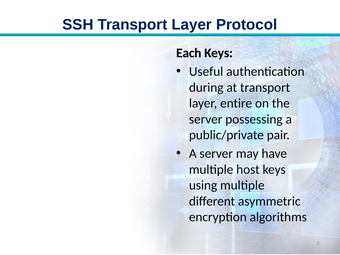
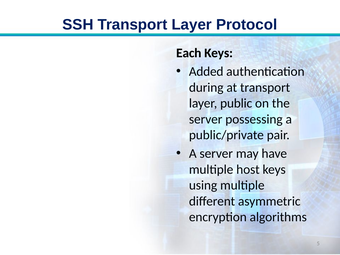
Useful: Useful -> Added (206, 72)
entire: entire -> public (236, 103)
